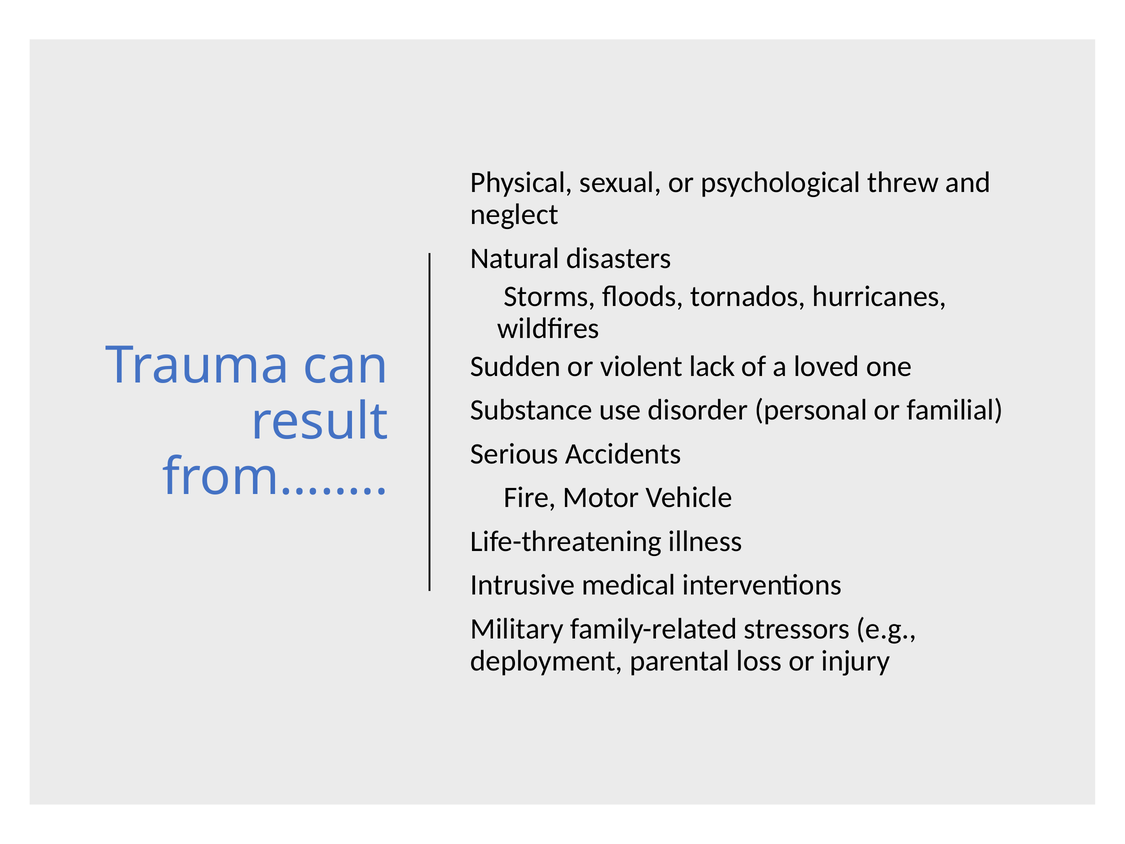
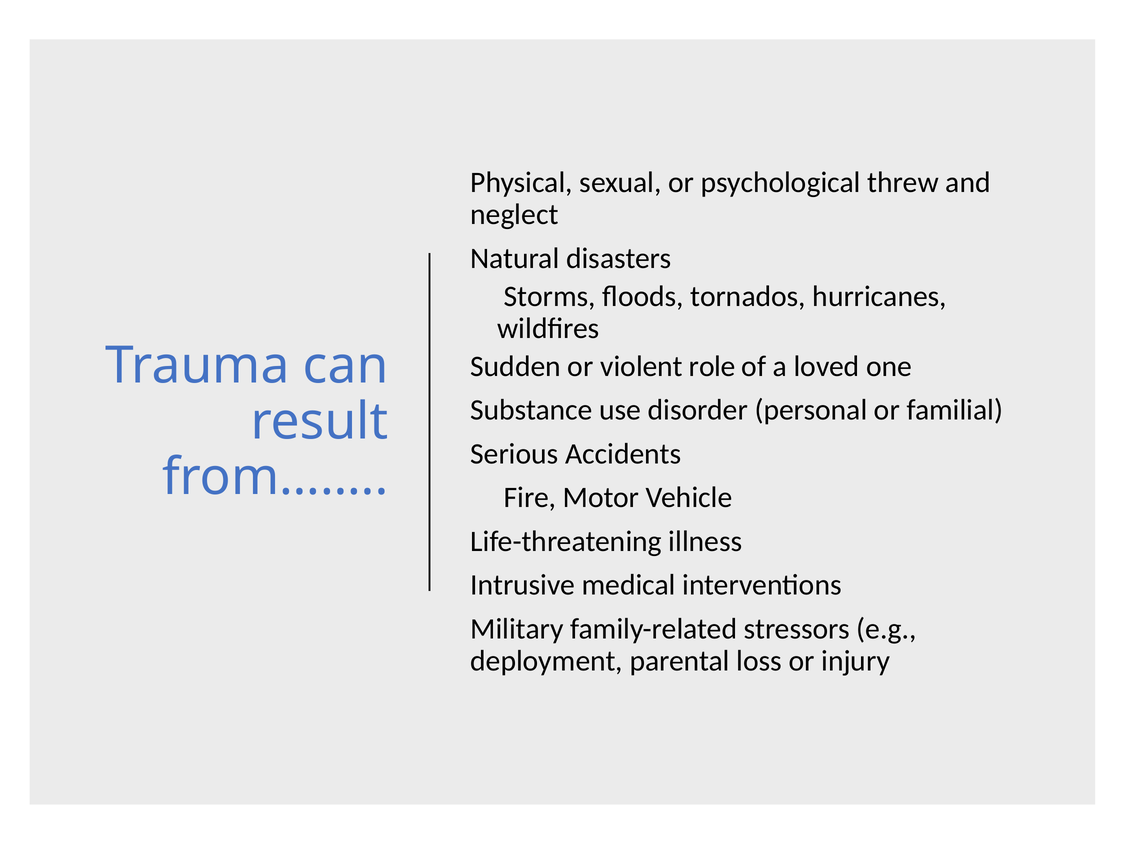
lack: lack -> role (712, 366)
